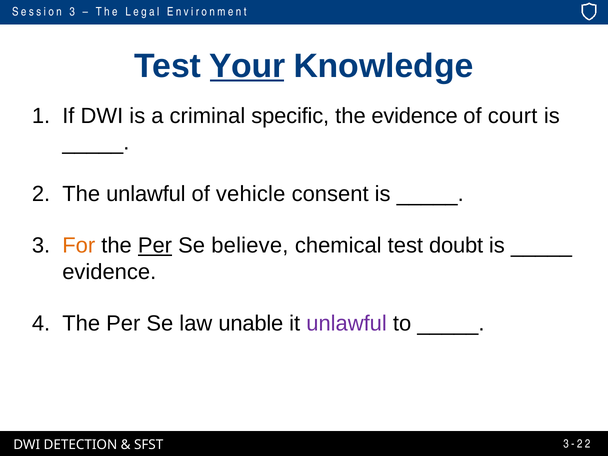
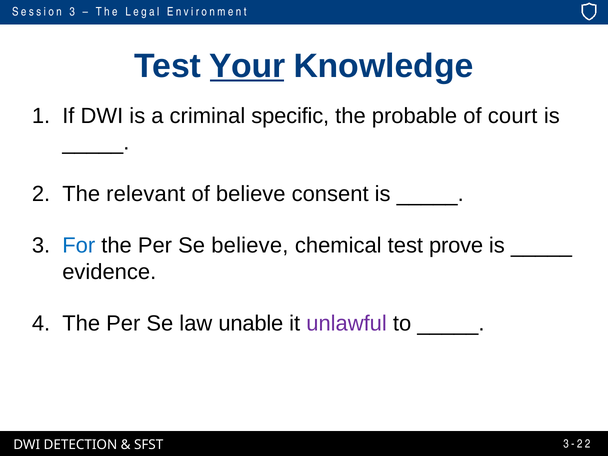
the evidence: evidence -> probable (414, 116)
The unlawful: unlawful -> relevant (146, 194)
of vehicle: vehicle -> believe (251, 194)
For colour: orange -> blue (79, 246)
Per underline: present -> none (155, 246)
doubt: doubt -> prove (456, 246)
